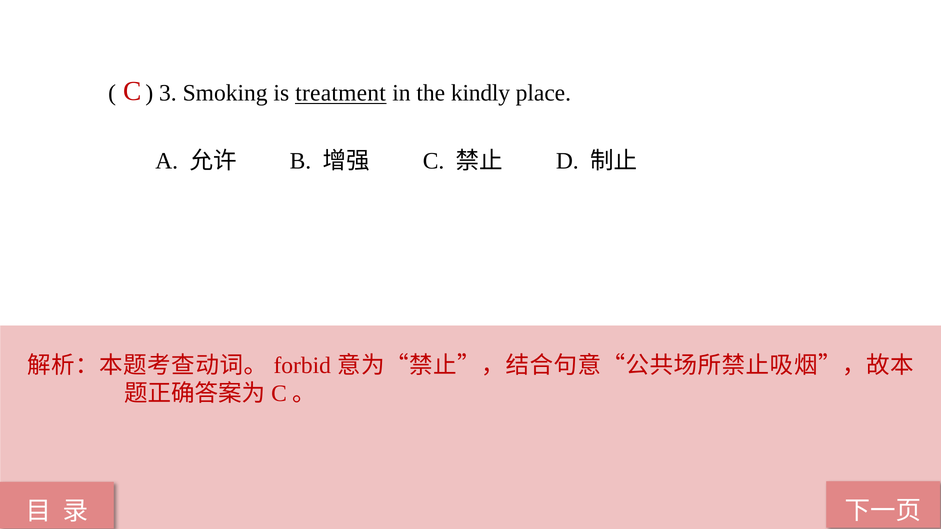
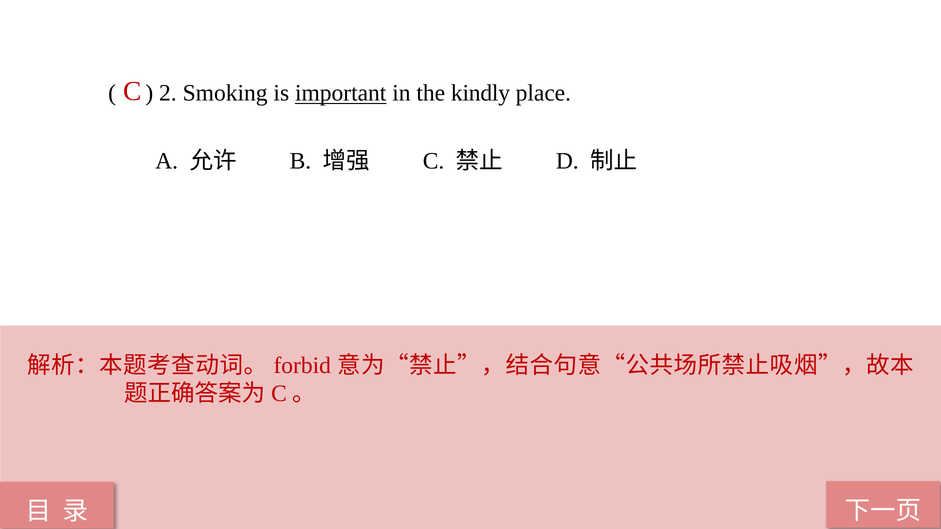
3: 3 -> 2 (168, 93)
treatment: treatment -> important (341, 93)
